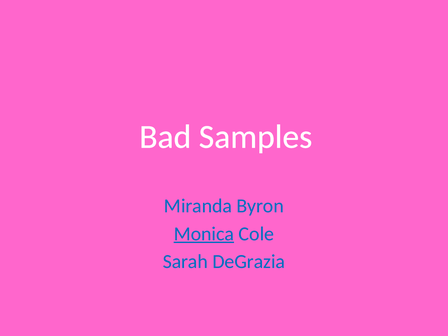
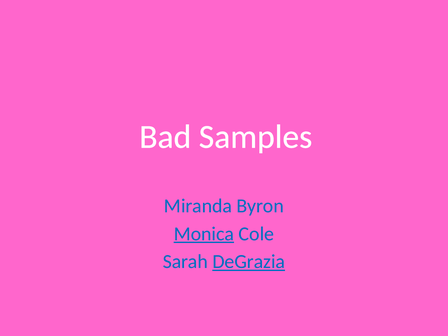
DeGrazia underline: none -> present (249, 262)
